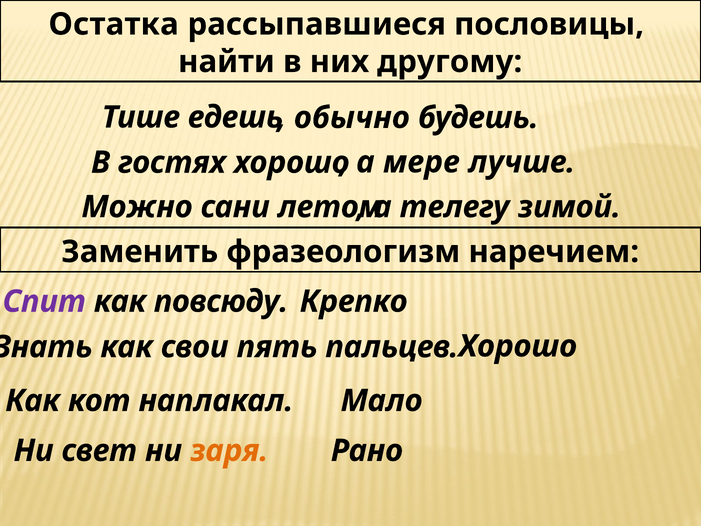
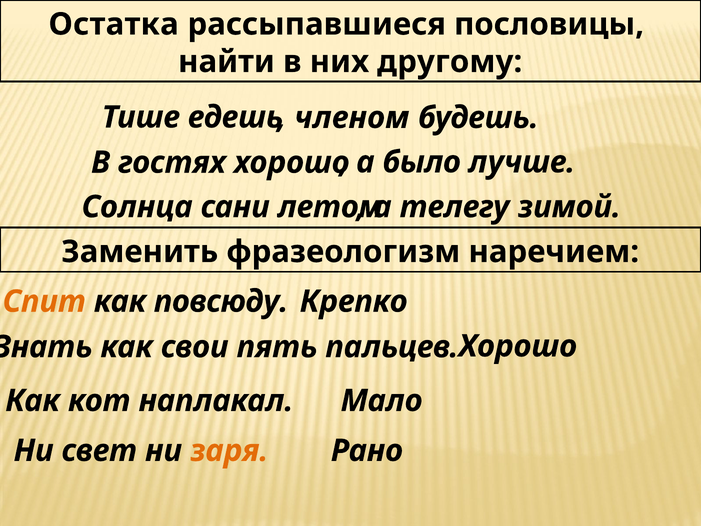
обычно: обычно -> членом (352, 118)
мере: мере -> было (422, 162)
Можно: Можно -> Солнца (137, 207)
Спит colour: purple -> orange (44, 301)
